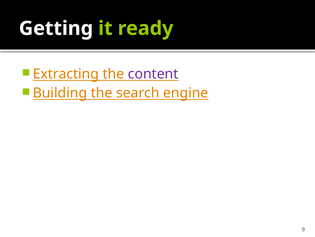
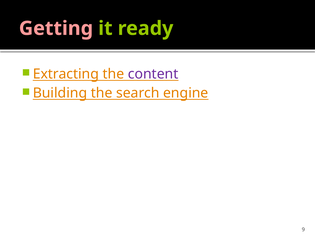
Getting colour: white -> pink (56, 28)
